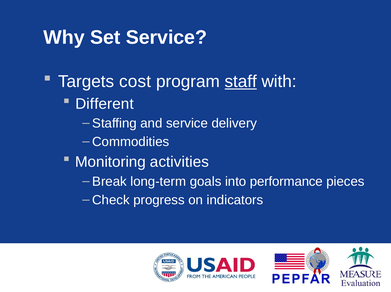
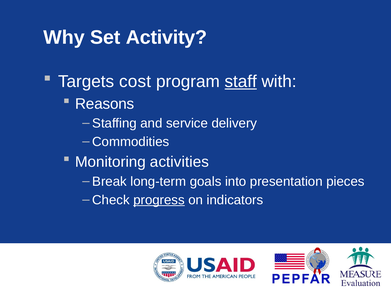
Set Service: Service -> Activity (166, 37)
Different: Different -> Reasons (105, 104)
performance: performance -> presentation (286, 182)
progress underline: none -> present (159, 200)
